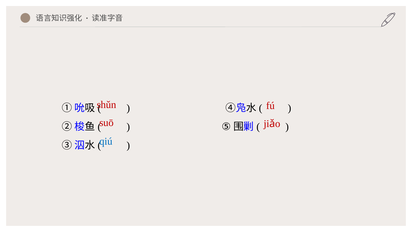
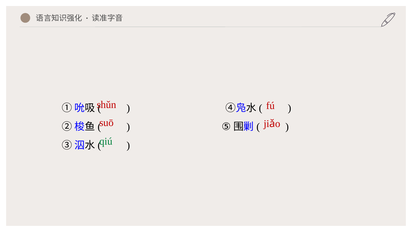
qiú colour: blue -> green (106, 141)
